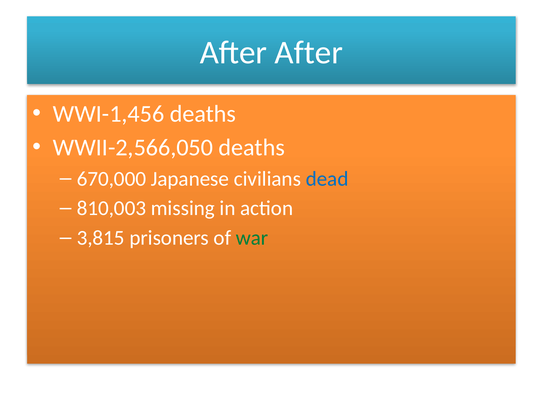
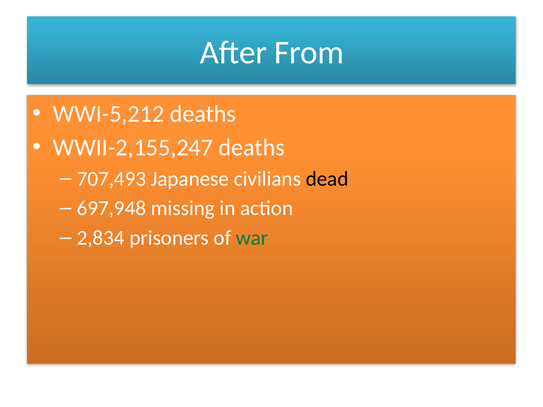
After After: After -> From (309, 53)
WWI-1,456: WWI-1,456 -> WWI-5,212 (109, 114)
WWII-2,566,050: WWII-2,566,050 -> WWII-2,155,247 (133, 148)
670,000: 670,000 -> 707,493 (111, 179)
dead colour: blue -> black (327, 179)
810,003: 810,003 -> 697,948 (111, 208)
3,815: 3,815 -> 2,834 (101, 238)
